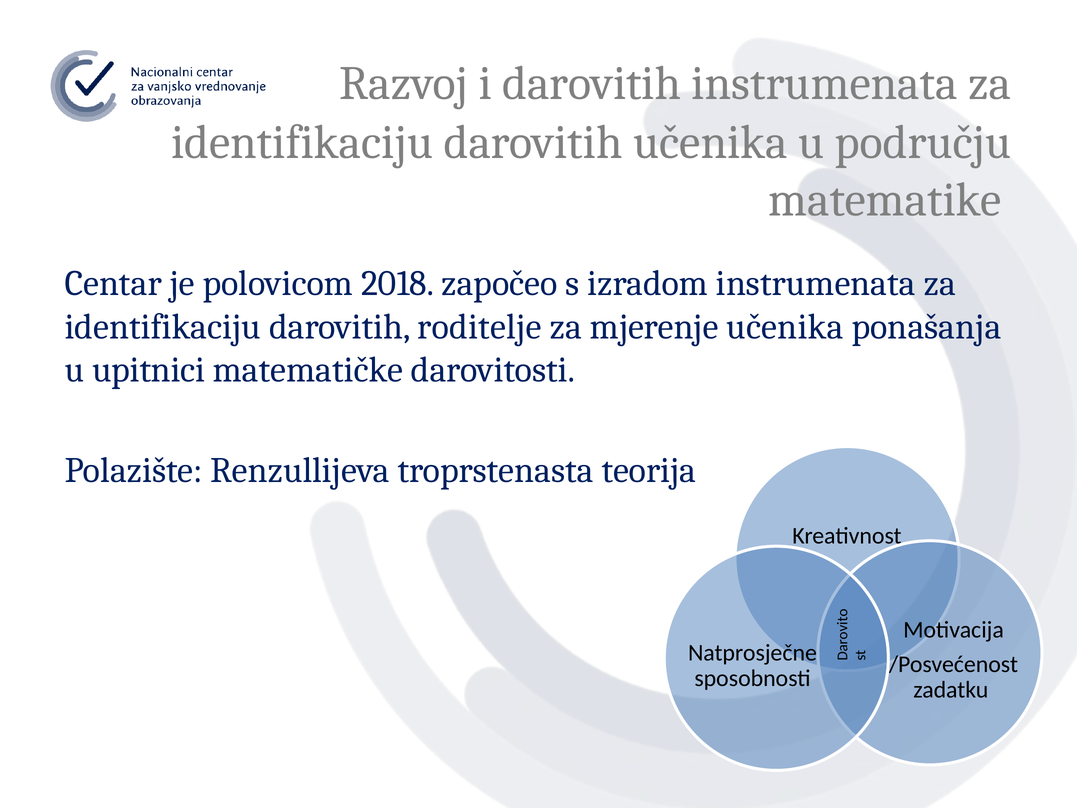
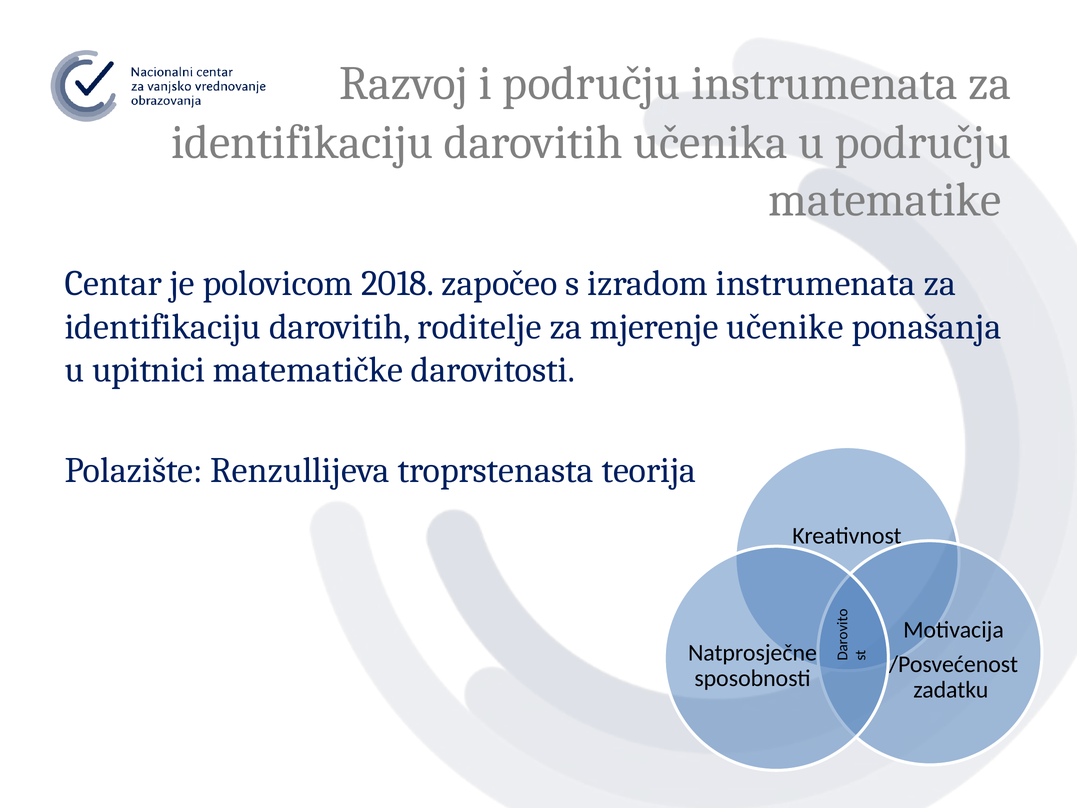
i darovitih: darovitih -> području (591, 83)
mjerenje učenika: učenika -> učenike (785, 327)
